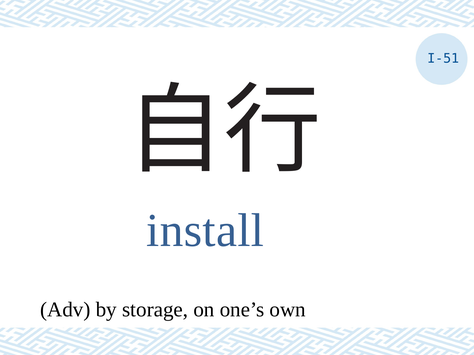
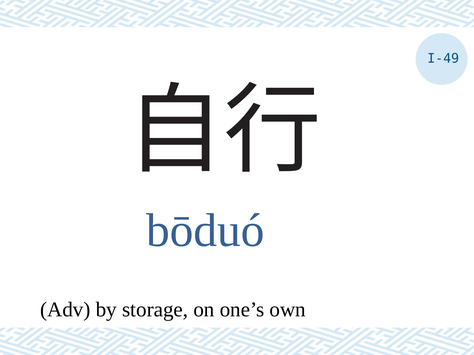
I-51: I-51 -> I-49 (443, 59)
install: install -> bōduó (205, 231)
